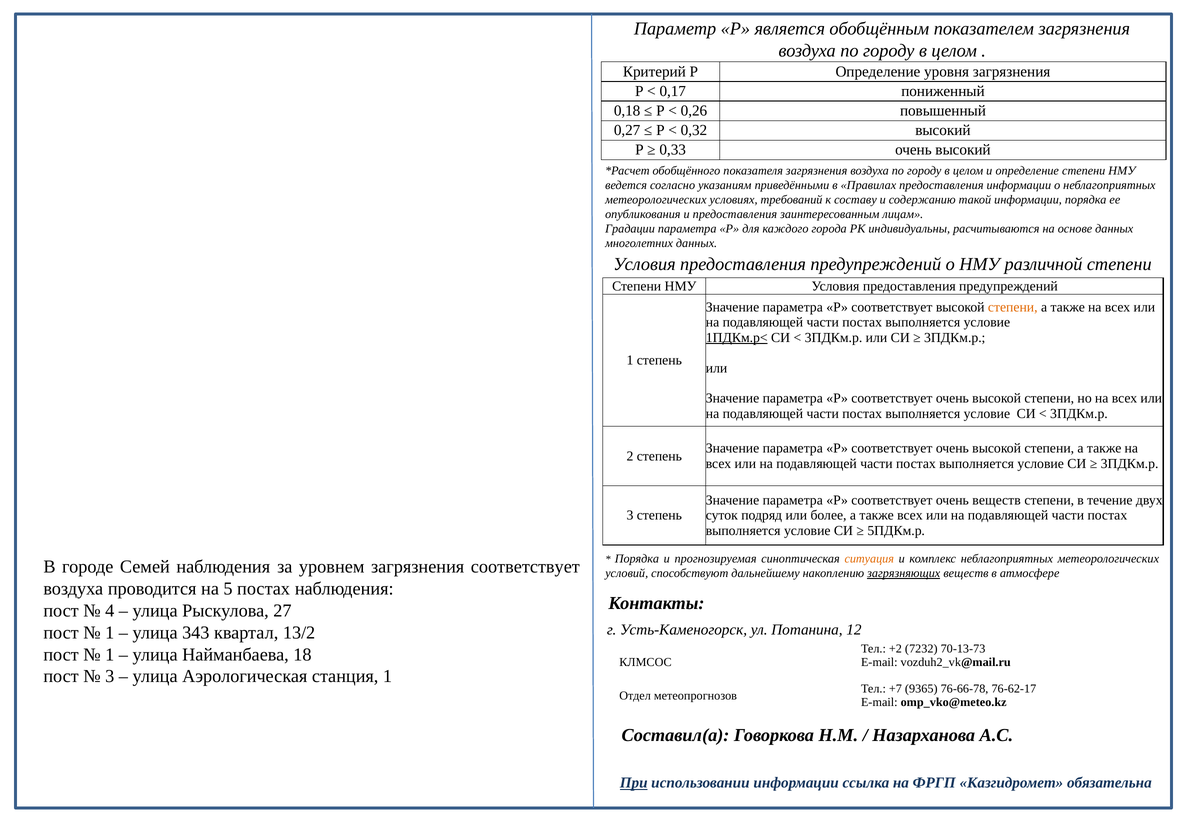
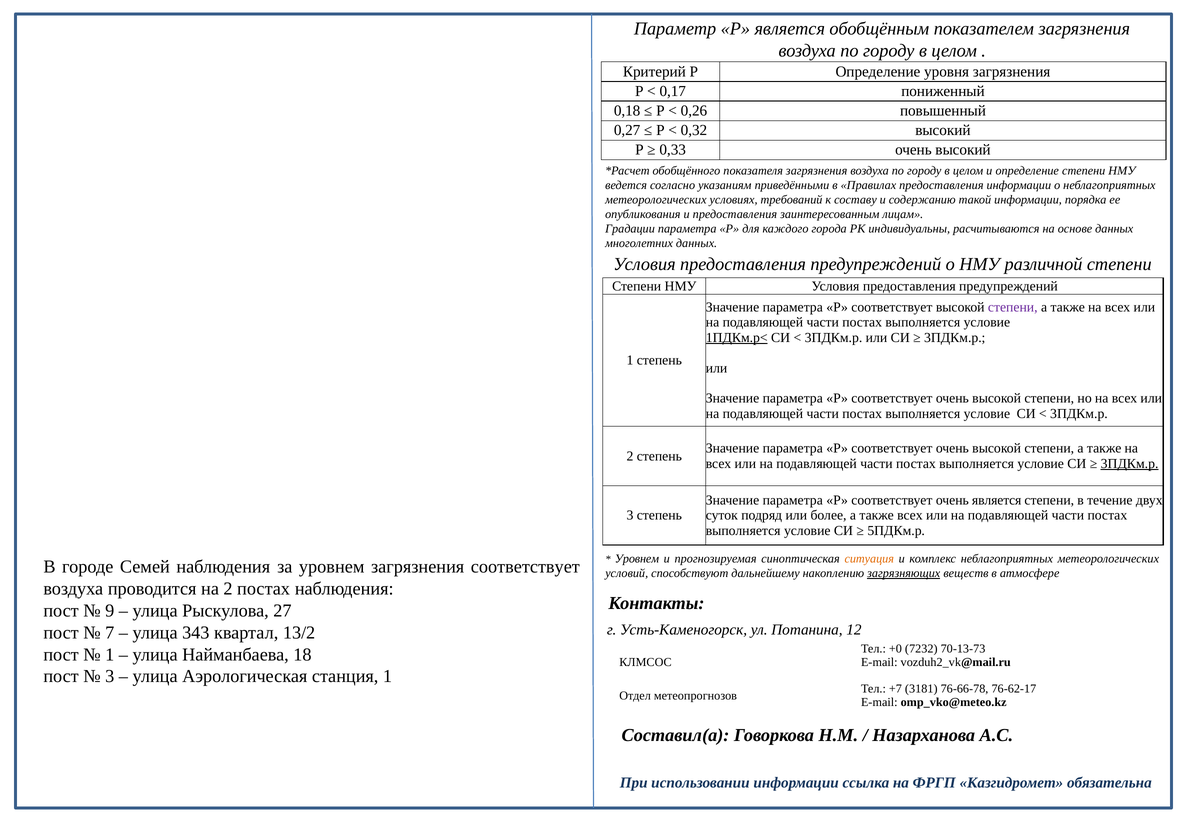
степени colour: orange -> purple (1013, 307)
3ПДКм.р underline: none -> present (1130, 464)
очень веществ: веществ -> является (997, 500)
Порядка: Порядка -> Уровнем (637, 558)
на 5: 5 -> 2 (228, 589)
4: 4 -> 9 (110, 611)
1: 1 -> 7 (110, 632)
+2: +2 -> +0 (895, 648)
9365: 9365 -> 3181 (921, 689)
При underline: present -> none (634, 783)
